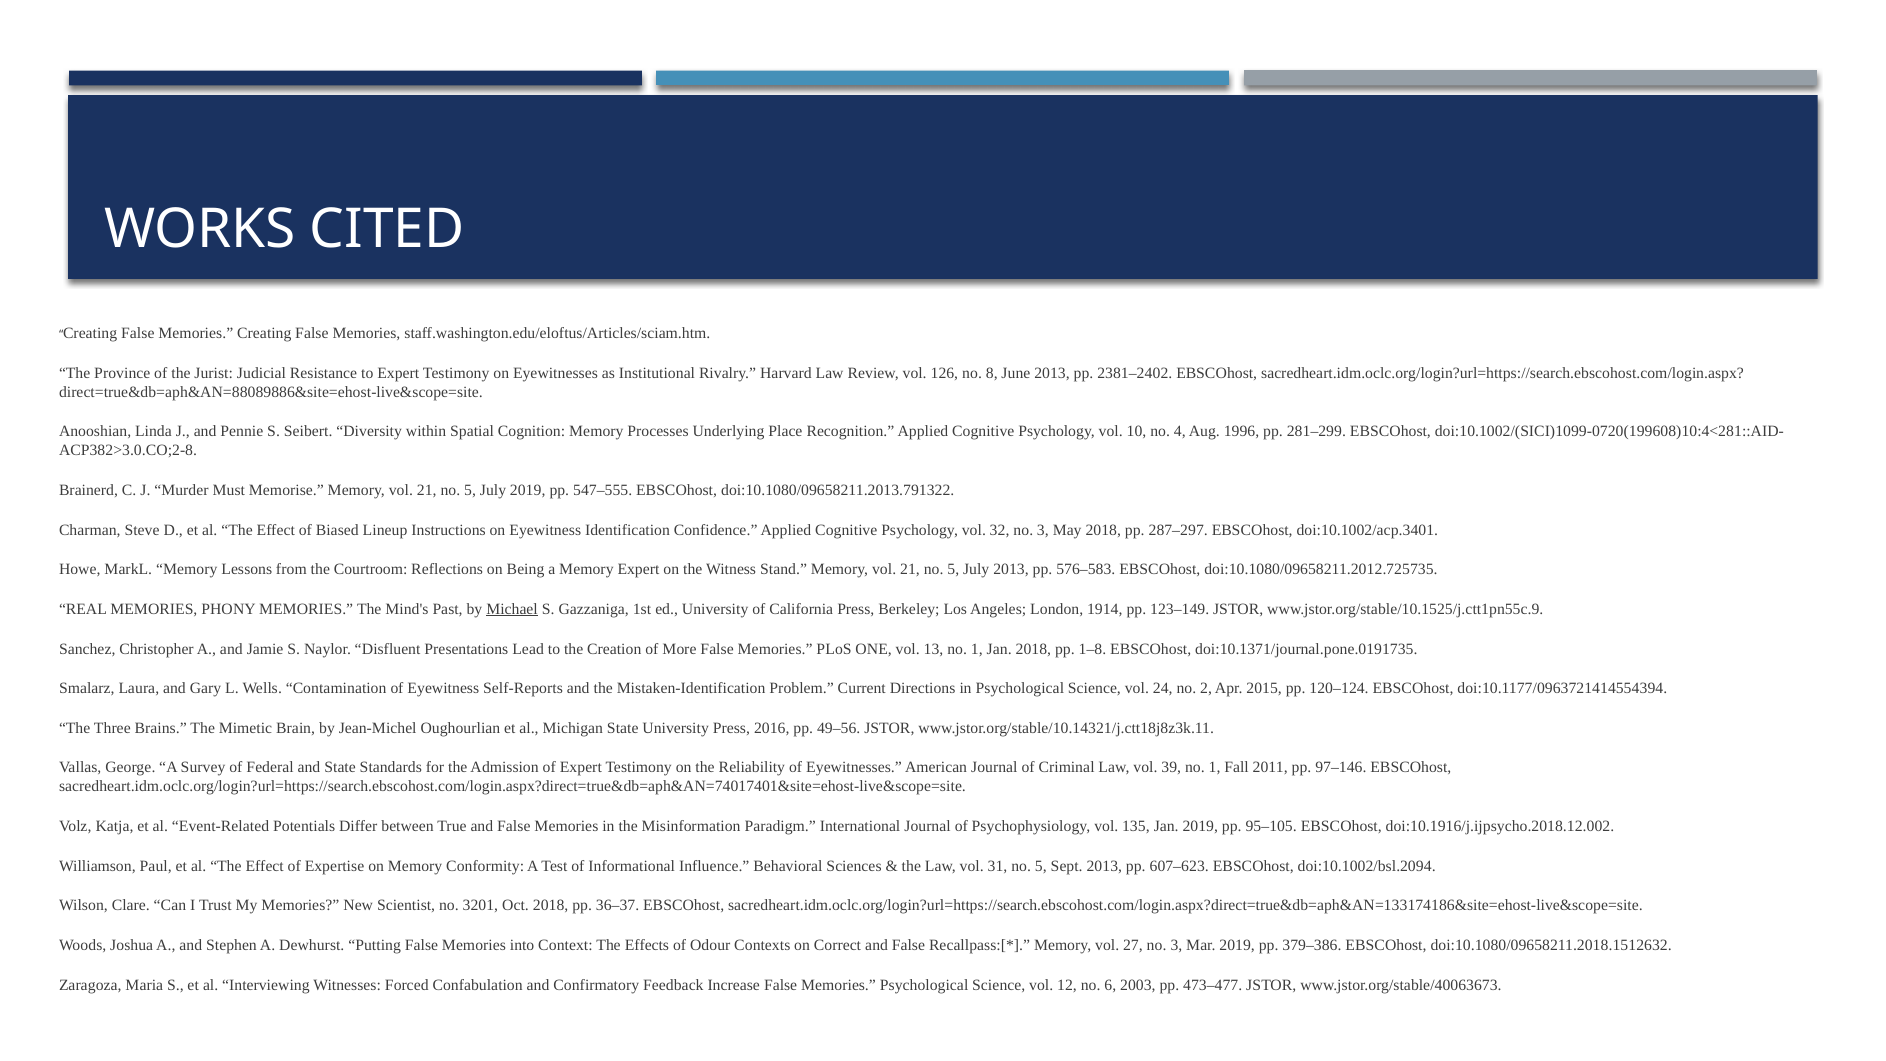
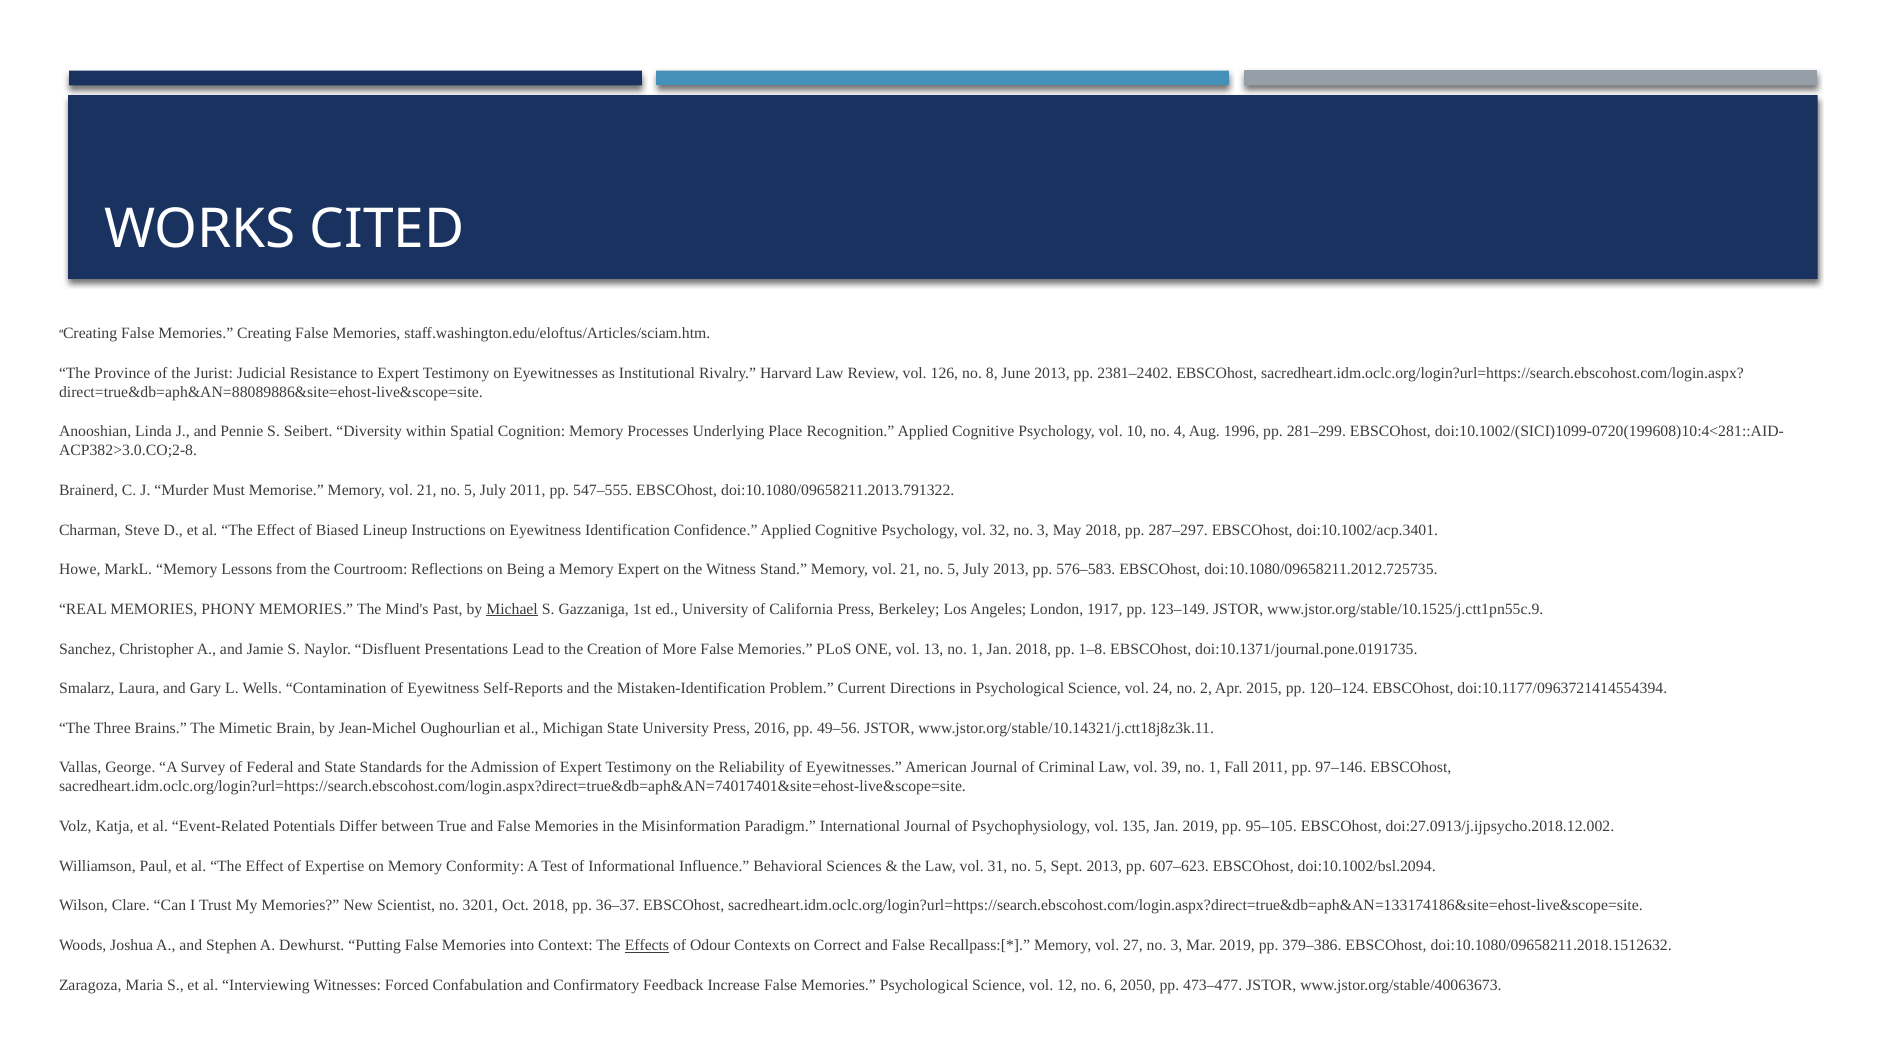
July 2019: 2019 -> 2011 (528, 490)
1914: 1914 -> 1917 (1105, 609)
doi:10.1916/j.ijpsycho.2018.12.002: doi:10.1916/j.ijpsycho.2018.12.002 -> doi:27.0913/j.ijpsycho.2018.12.002 (1500, 826)
Effects underline: none -> present (647, 945)
2003: 2003 -> 2050 (1138, 985)
